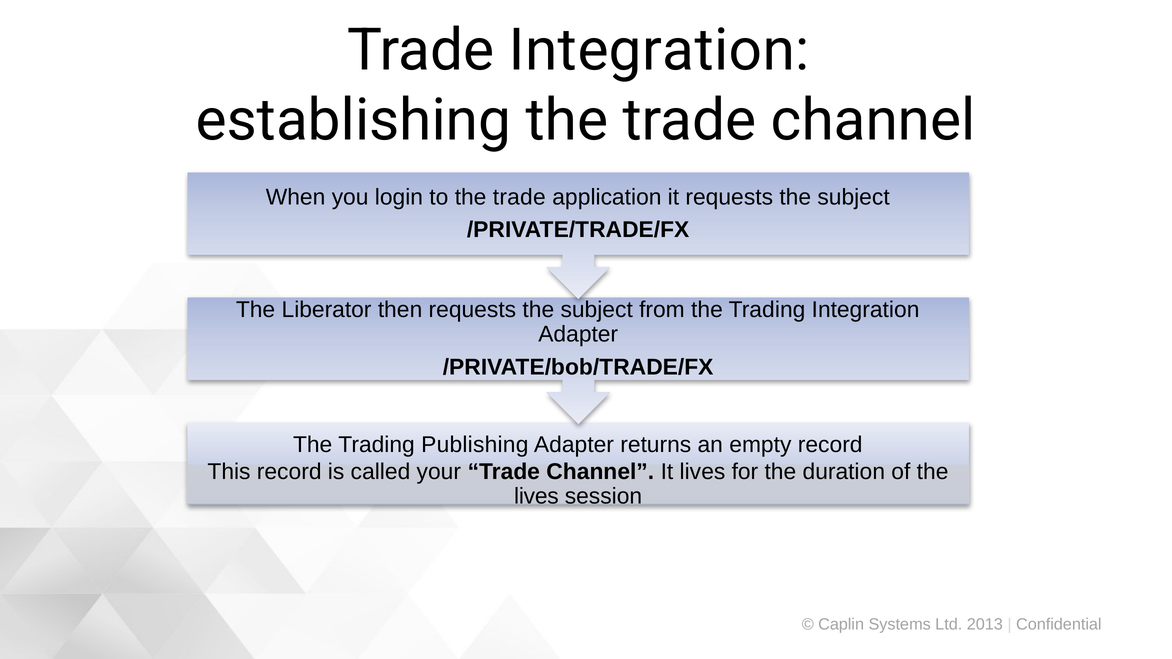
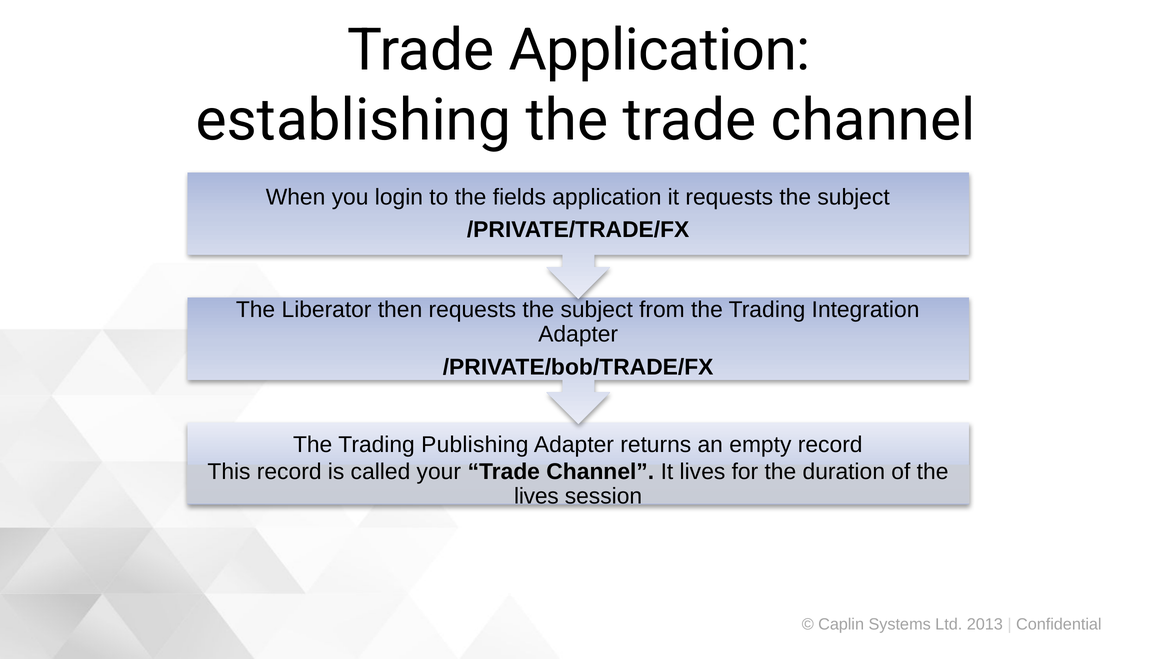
Trade Integration: Integration -> Application (660, 50)
to the trade: trade -> fields (519, 197)
